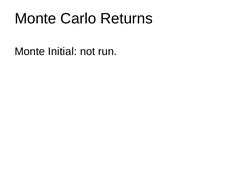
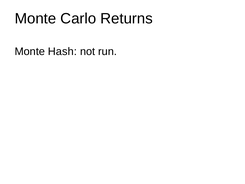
Initial: Initial -> Hash (62, 51)
